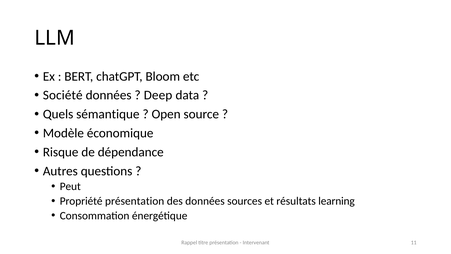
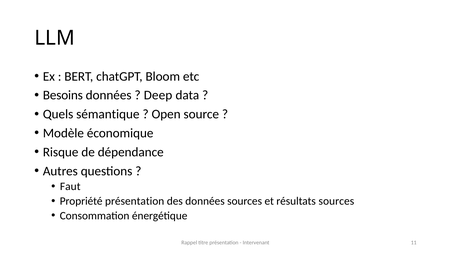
Société: Société -> Besoins (63, 95)
Peut: Peut -> Faut (70, 186)
résultats learning: learning -> sources (336, 201)
